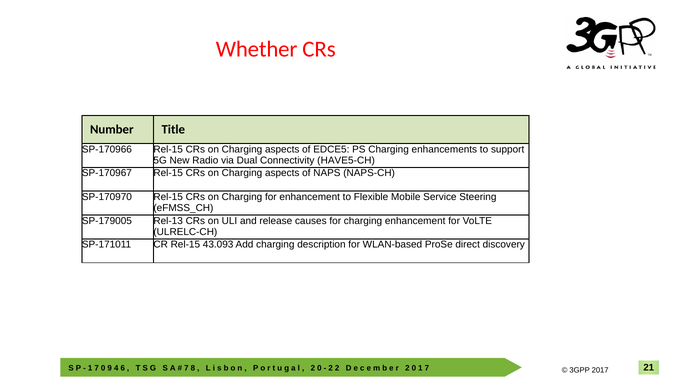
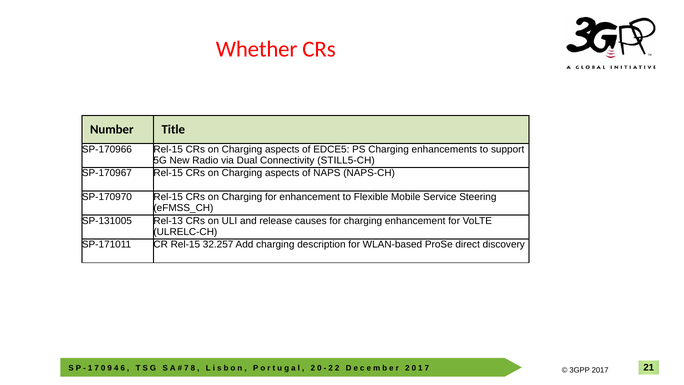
HAVE5-CH: HAVE5-CH -> STILL5-CH (346, 160)
SP-179005: SP-179005 -> SP-131005 (107, 221)
43.093: 43.093 -> 32.257 (218, 245)
